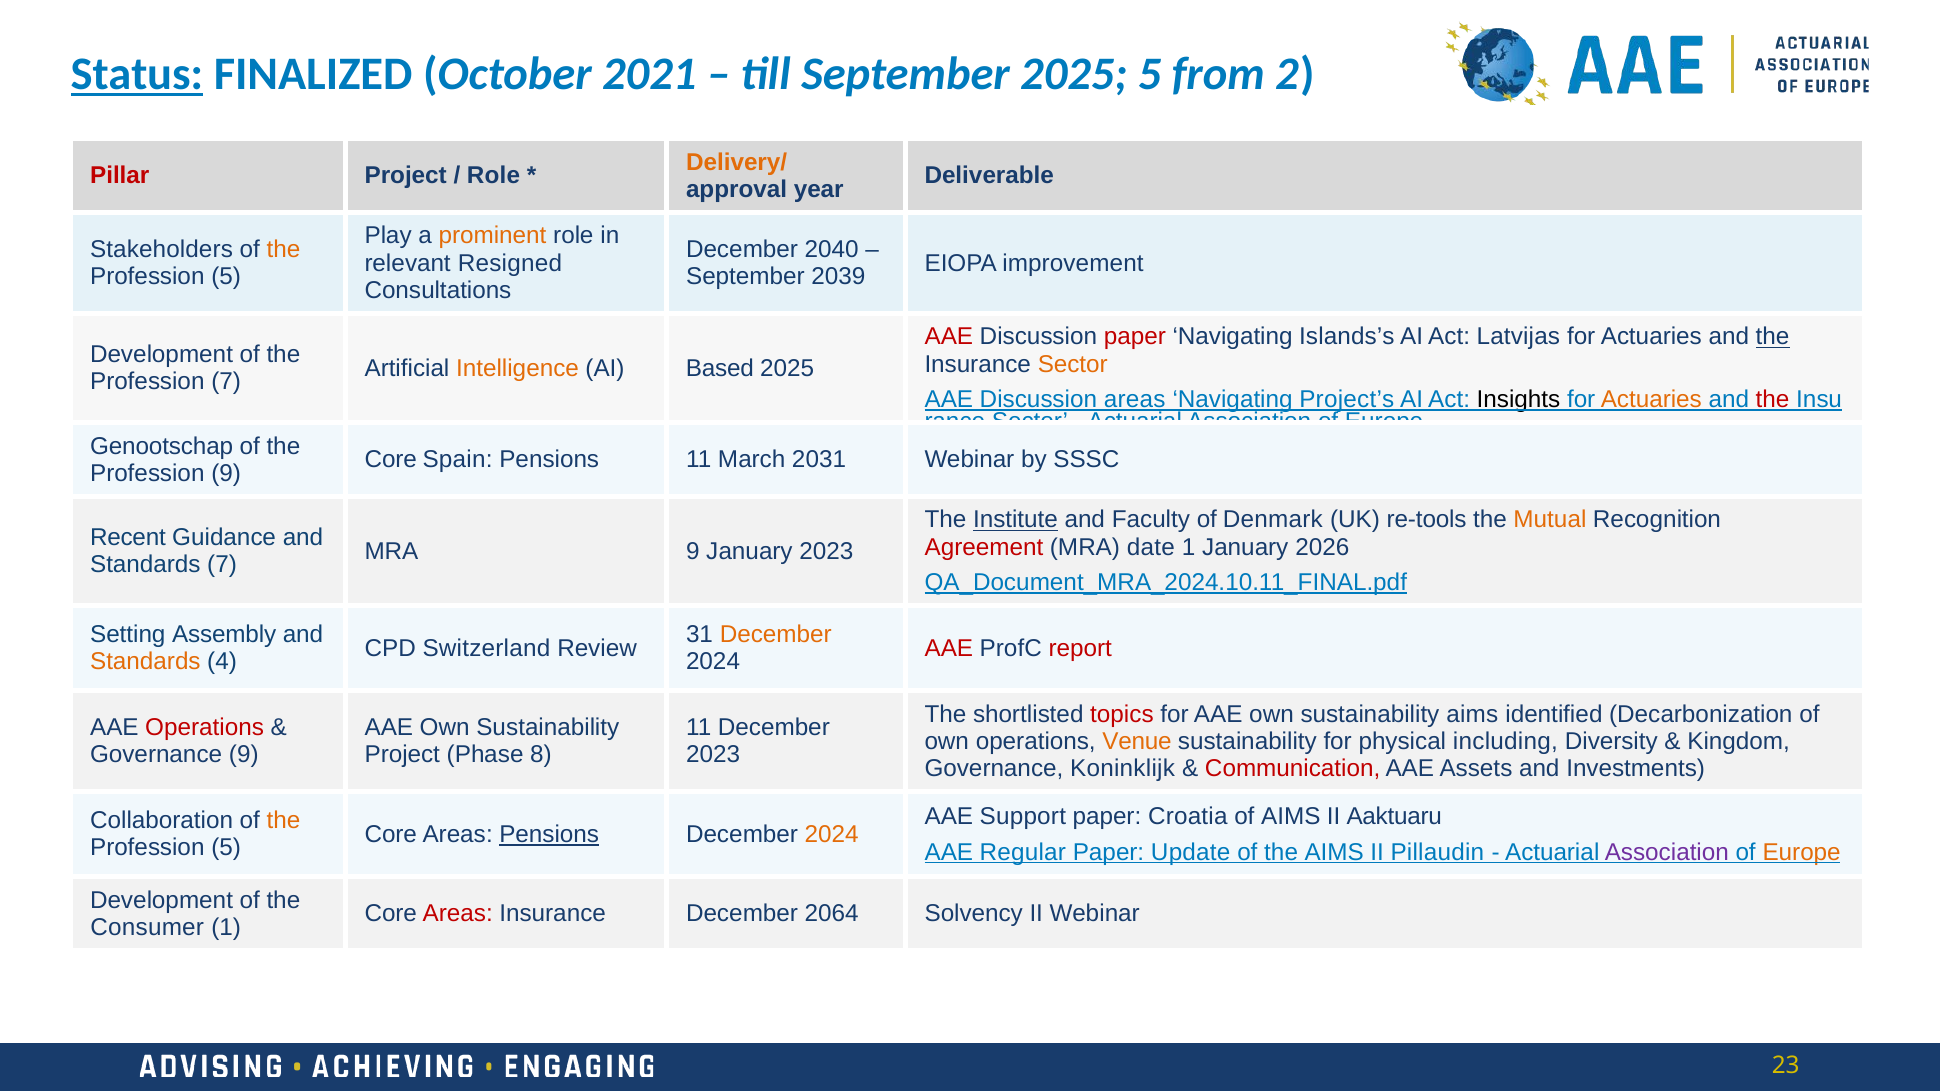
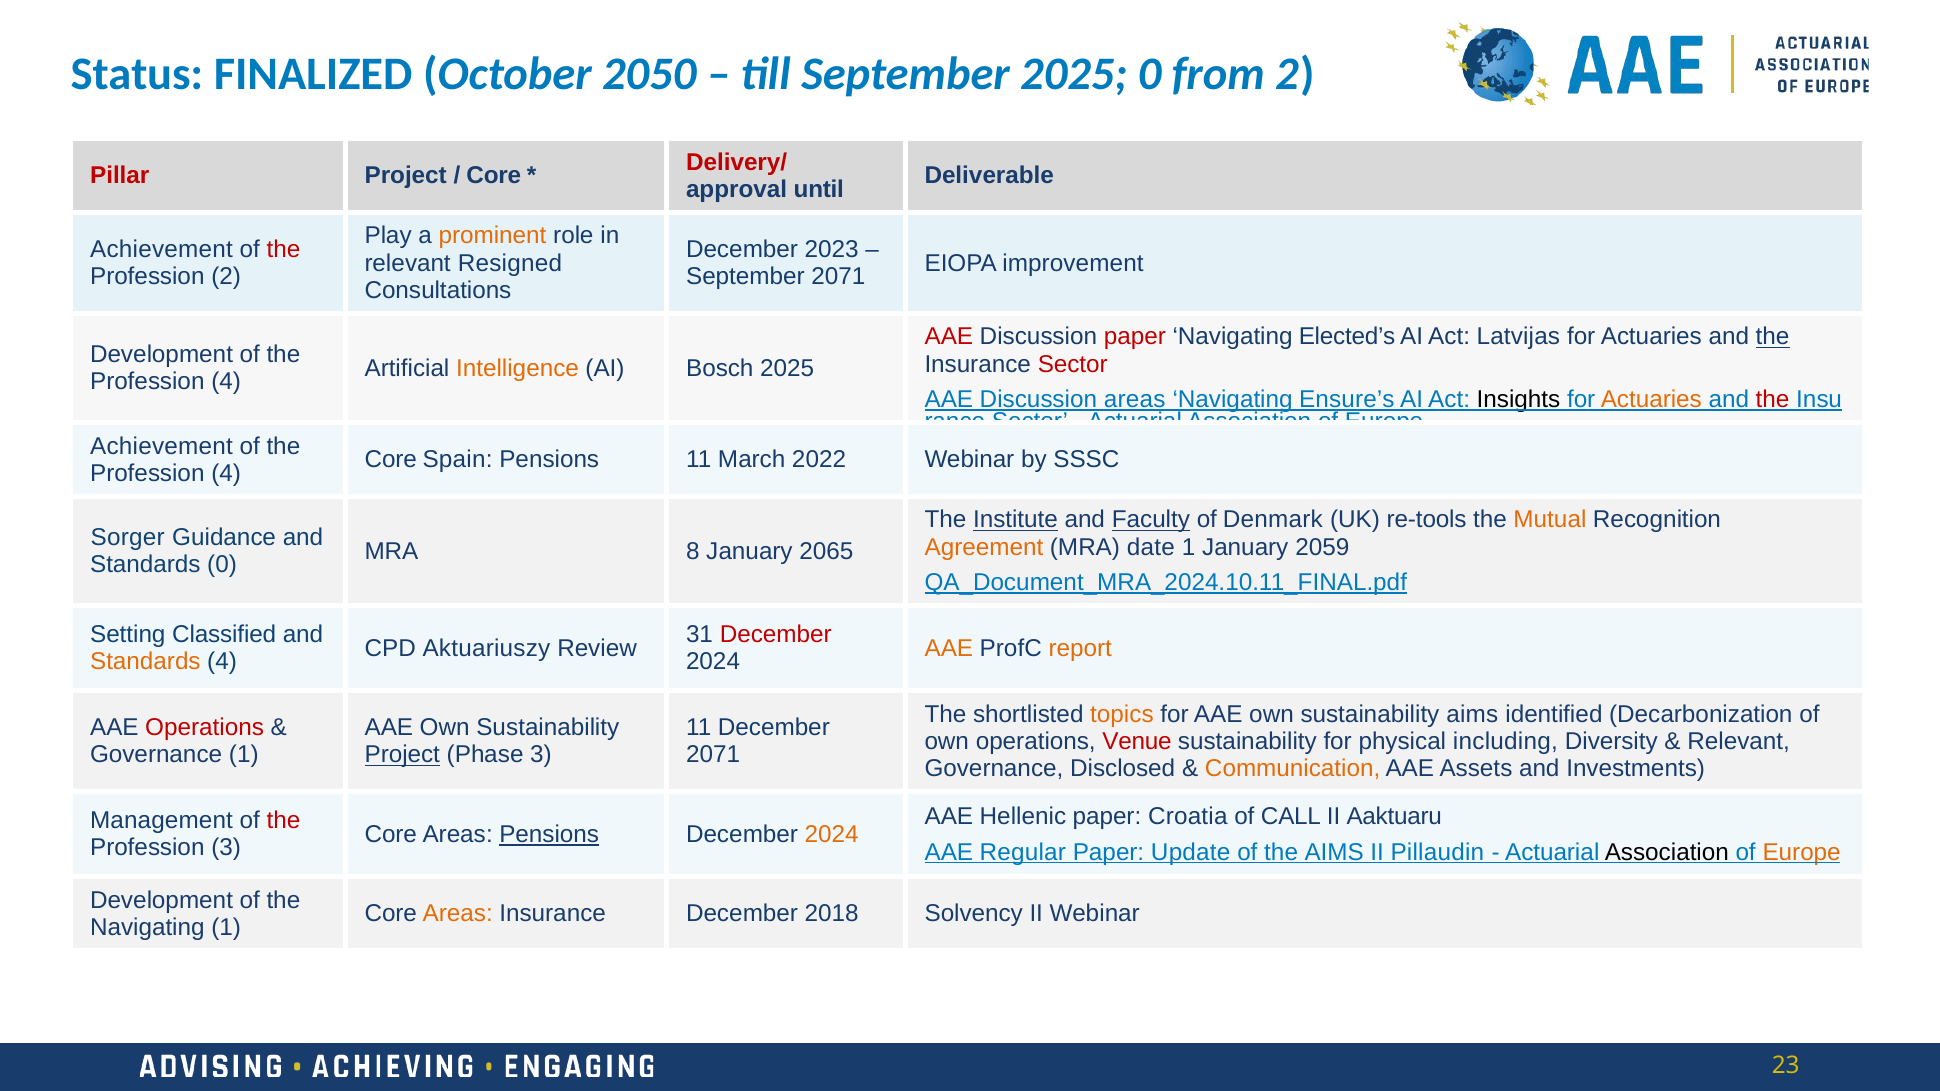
Status underline: present -> none (137, 75)
2021: 2021 -> 2050 (649, 75)
2025 5: 5 -> 0 (1150, 75)
Delivery/ colour: orange -> red (737, 162)
Role: Role -> Core (494, 176)
year: year -> until (819, 189)
Stakeholders: Stakeholders -> Achievement (161, 250)
the colour: orange -> red (284, 250)
2040: 2040 -> 2023 (832, 250)
5: 5 -> 2 (226, 277)
September 2039: 2039 -> 2071 (838, 277)
Islands’s: Islands’s -> Elected’s (1347, 337)
Sector colour: orange -> red (1073, 364)
Based: Based -> Bosch (720, 368)
7: 7 -> 4 (226, 382)
Project’s: Project’s -> Ensure’s (1347, 400)
Genootschap: Genootschap -> Achievement (161, 446)
2031: 2031 -> 2022 (819, 460)
9: 9 -> 4 (226, 473)
Faculty underline: none -> present (1151, 520)
Recent: Recent -> Sorger (128, 538)
Agreement colour: red -> orange (984, 547)
2026: 2026 -> 2059 (1322, 547)
MRA 9: 9 -> 8 (693, 551)
January 2023: 2023 -> 2065 (826, 551)
Standards 7: 7 -> 0 (222, 565)
Assembly: Assembly -> Classified (224, 635)
December colour: orange -> red (776, 635)
Switzerland: Switzerland -> Aktuariuszy (486, 648)
AAE colour: red -> orange (949, 648)
report colour: red -> orange (1080, 648)
topics colour: red -> orange (1122, 714)
Venue colour: orange -> red (1137, 741)
Kingdom: Kingdom -> Relevant (1739, 741)
Governance 9: 9 -> 1 (244, 755)
Project underline: none -> present (402, 755)
Phase 8: 8 -> 3 (541, 755)
2023: 2023 -> 2071 (713, 755)
Koninklijk: Koninklijk -> Disclosed (1123, 769)
Communication colour: red -> orange (1293, 769)
Support: Support -> Hellenic (1023, 817)
of AIMS: AIMS -> CALL (1291, 817)
Collaboration: Collaboration -> Management (162, 821)
the colour: orange -> red (284, 821)
5: 5 -> 3 (226, 848)
Association colour: purple -> black (1667, 852)
Areas colour: red -> orange (458, 914)
2064: 2064 -> 2018 (832, 914)
Consumer: Consumer -> Navigating (147, 928)
